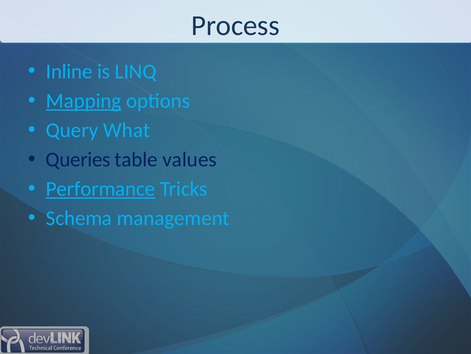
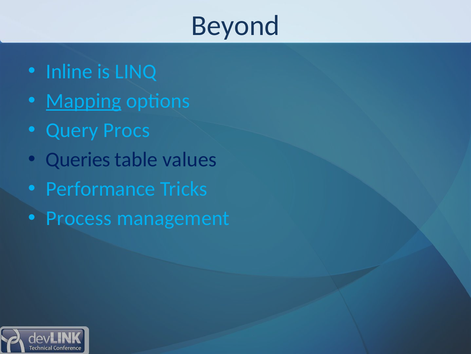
Process: Process -> Beyond (235, 26)
What: What -> Procs (127, 130)
Performance underline: present -> none (101, 189)
Schema: Schema -> Process (79, 218)
